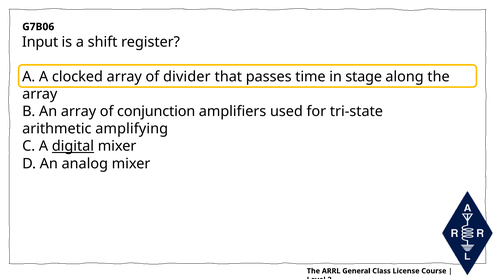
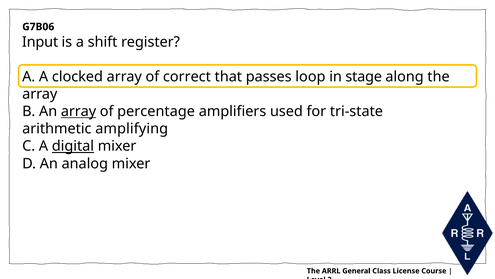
divider: divider -> correct (187, 77)
time: time -> loop (310, 77)
array underline: none -> present (79, 111)
conjunction: conjunction -> percentage (156, 111)
